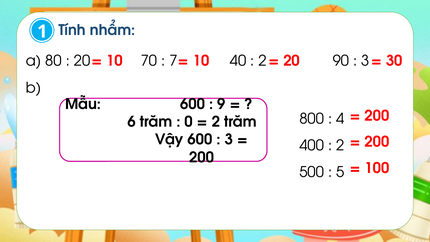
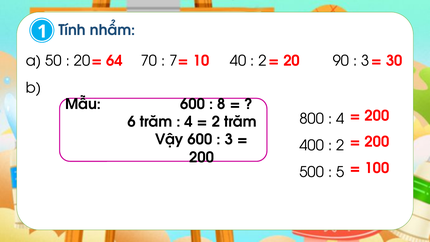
10: 10 -> 64 (115, 61)
80: 80 -> 50 (53, 61)
9: 9 -> 8 (221, 104)
0: 0 -> 4 (189, 122)
